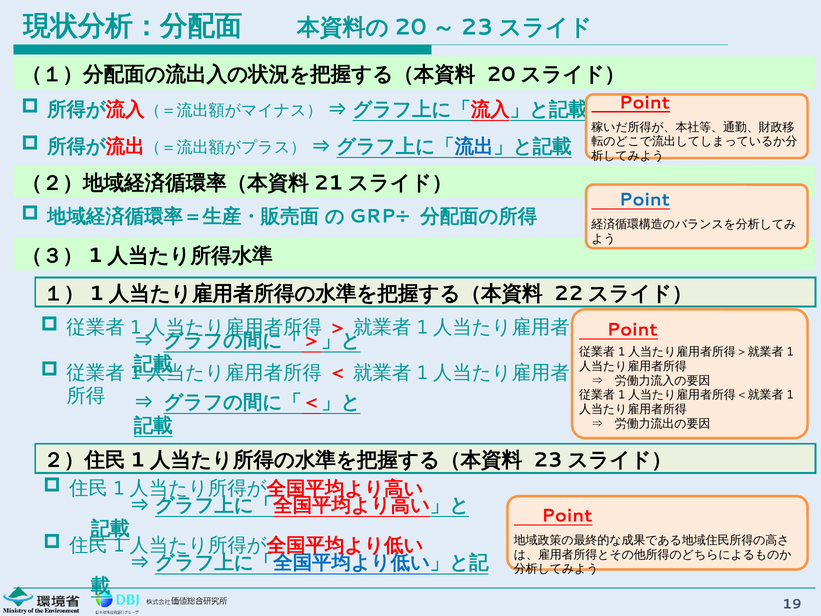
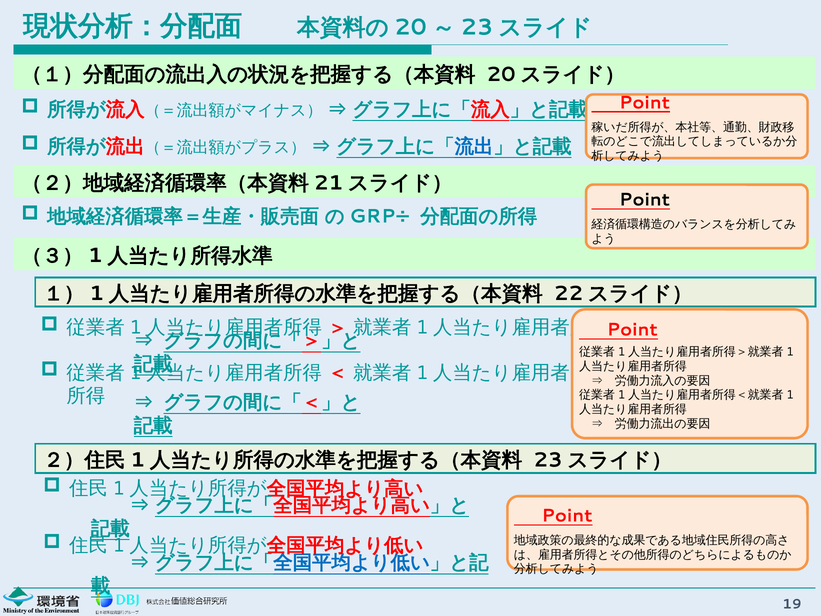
Point colour: blue -> black (645, 200)
